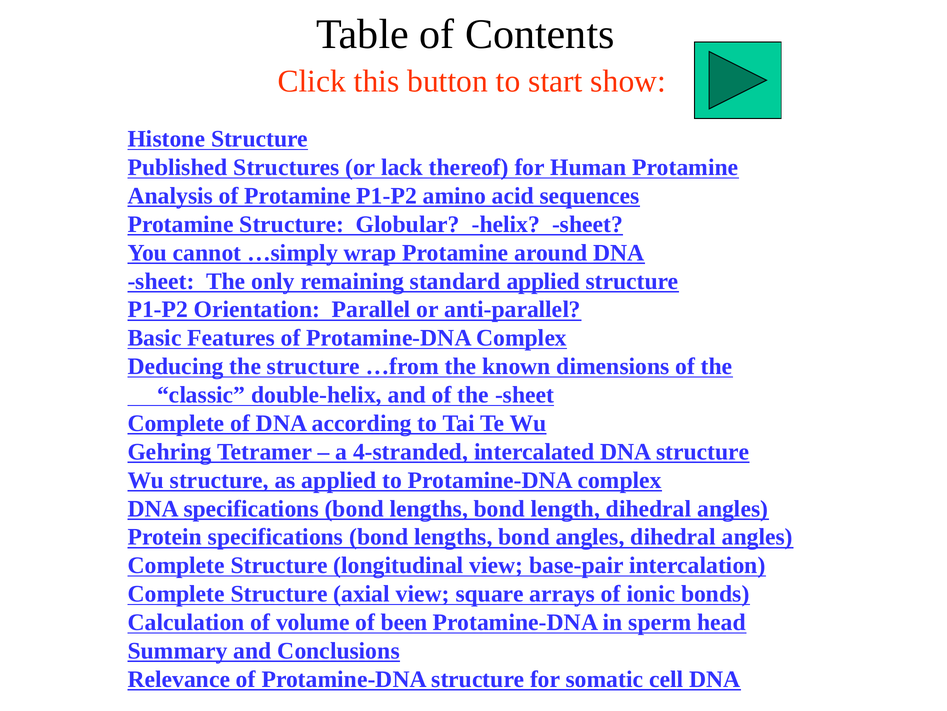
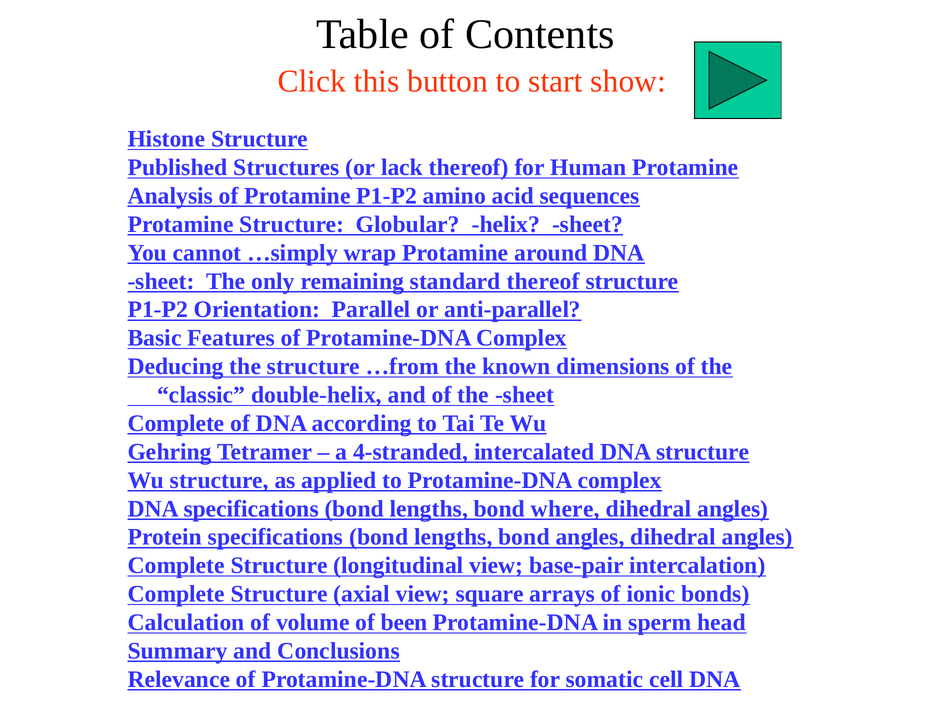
standard applied: applied -> thereof (543, 281)
length: length -> where (565, 508)
